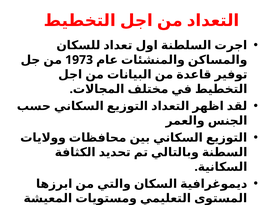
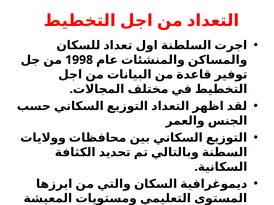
1973: 1973 -> 1998 (79, 60)
